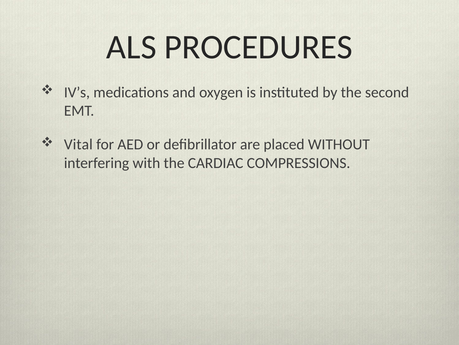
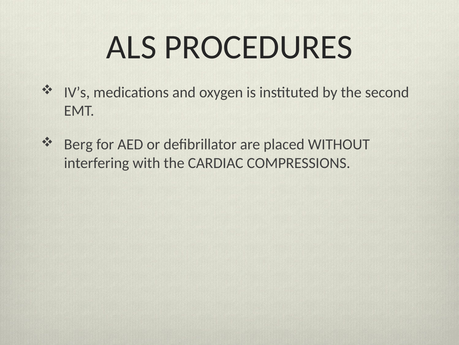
Vital: Vital -> Berg (78, 144)
